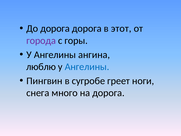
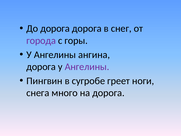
этот: этот -> снег (121, 28)
люблю: люблю -> дорога (41, 67)
Ангелины colour: blue -> purple (87, 67)
